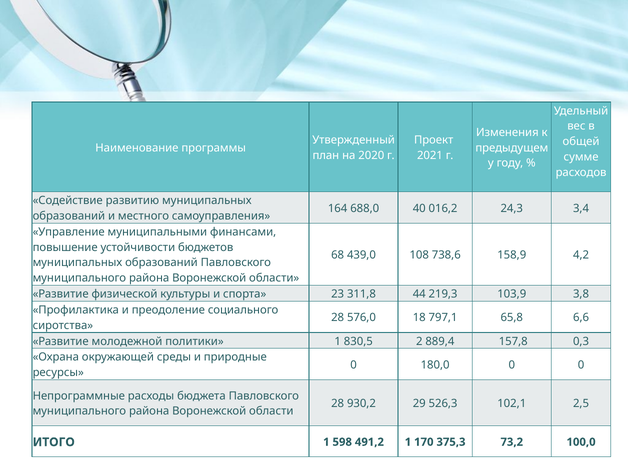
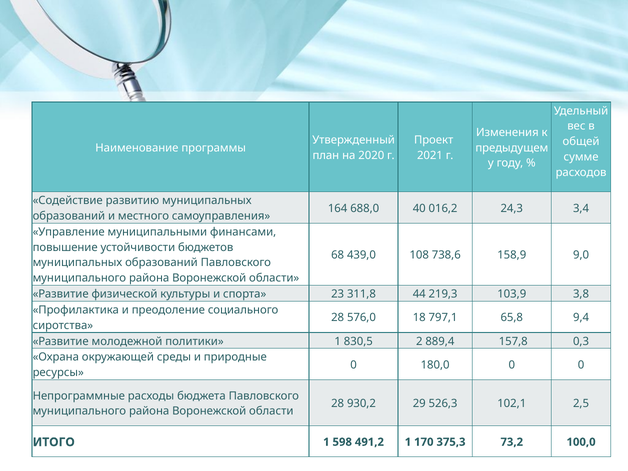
4,2: 4,2 -> 9,0 (581, 255)
6,6: 6,6 -> 9,4 (581, 318)
